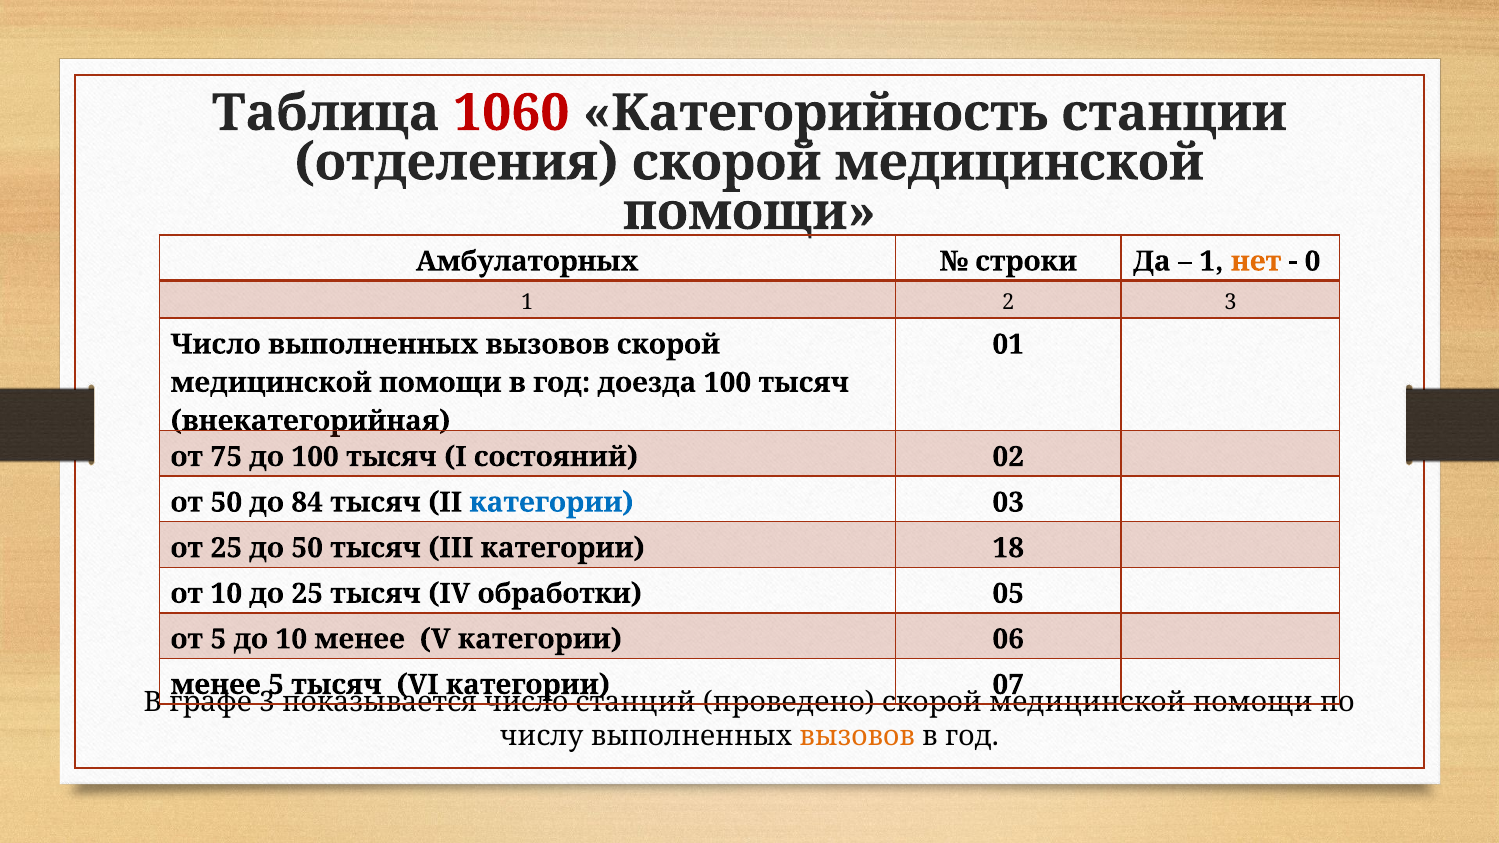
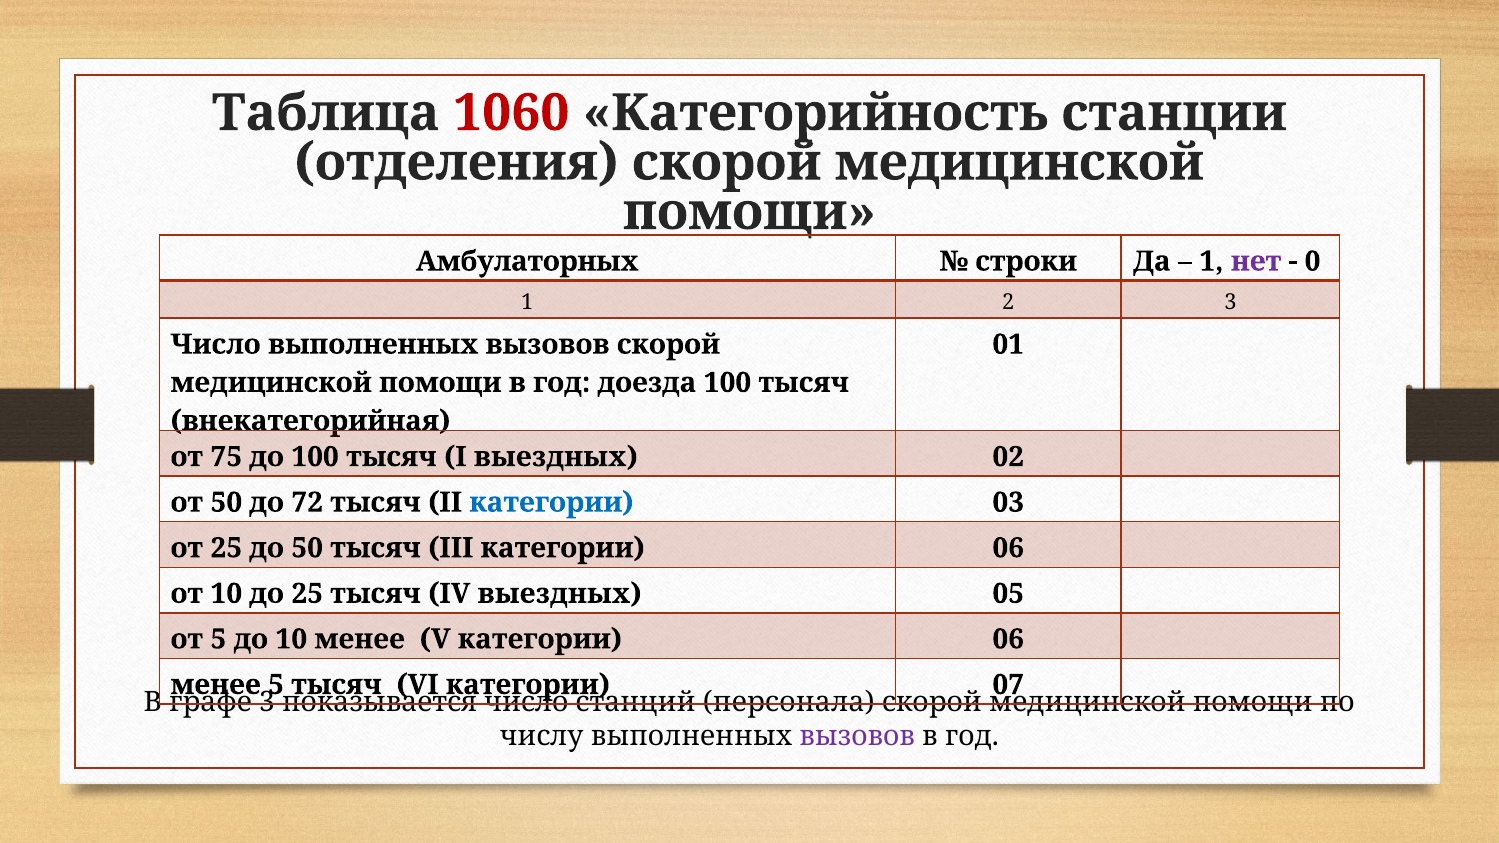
нет colour: orange -> purple (1256, 261)
I состояний: состояний -> выездных (556, 457)
84: 84 -> 72 (307, 503)
III категории 18: 18 -> 06 (1008, 548)
IV обработки: обработки -> выездных (560, 594)
проведено: проведено -> персонала (789, 703)
вызовов colour: orange -> purple (857, 737)
